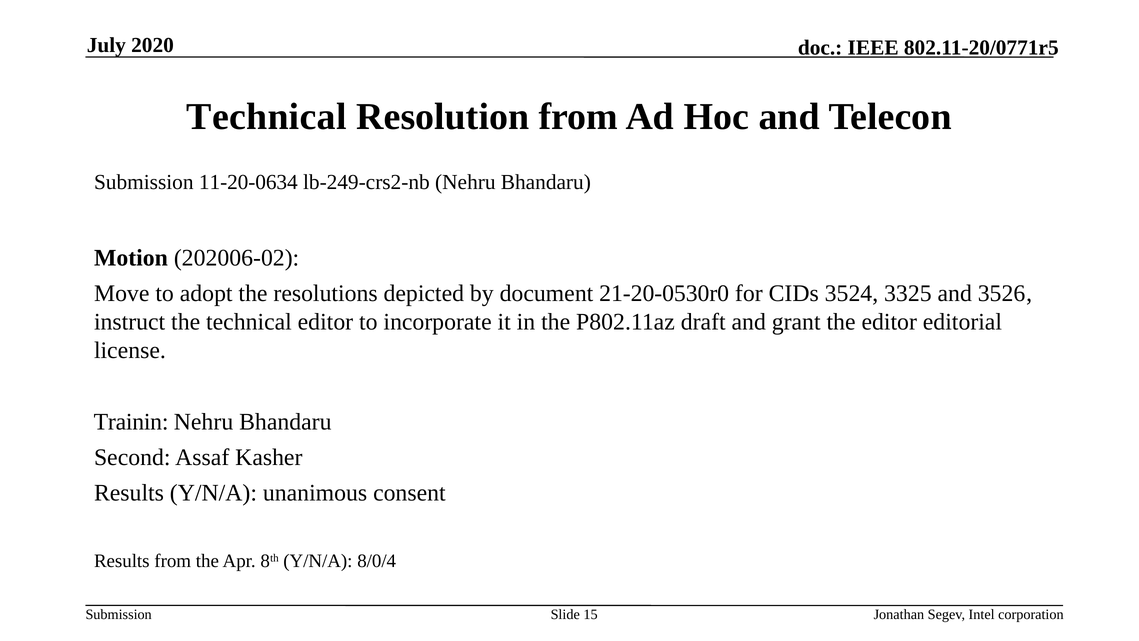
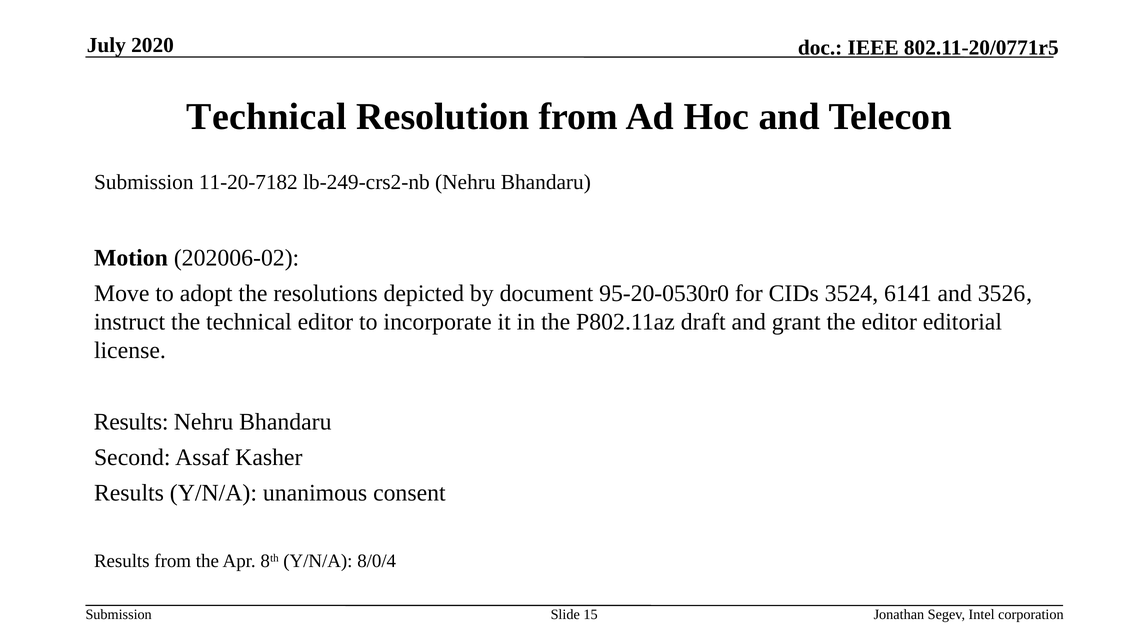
11-20-0634: 11-20-0634 -> 11-20-7182 (248, 182)
21-20-0530r0: 21-20-0530r0 -> 95-20-0530r0 (664, 293)
3325: 3325 -> 6141 (908, 293)
Trainin: Trainin -> Results (131, 422)
